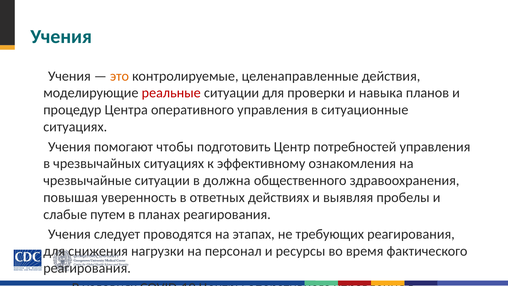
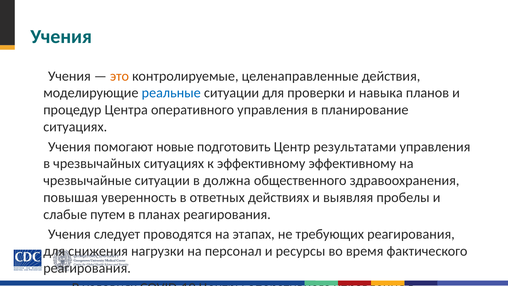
реальные colour: red -> blue (171, 93)
ситуационные: ситуационные -> планирование (365, 110)
помогают чтобы: чтобы -> новые (175, 147)
потребностей: потребностей -> результатами (355, 147)
эффективному ознакомления: ознакомления -> эффективному (352, 164)
